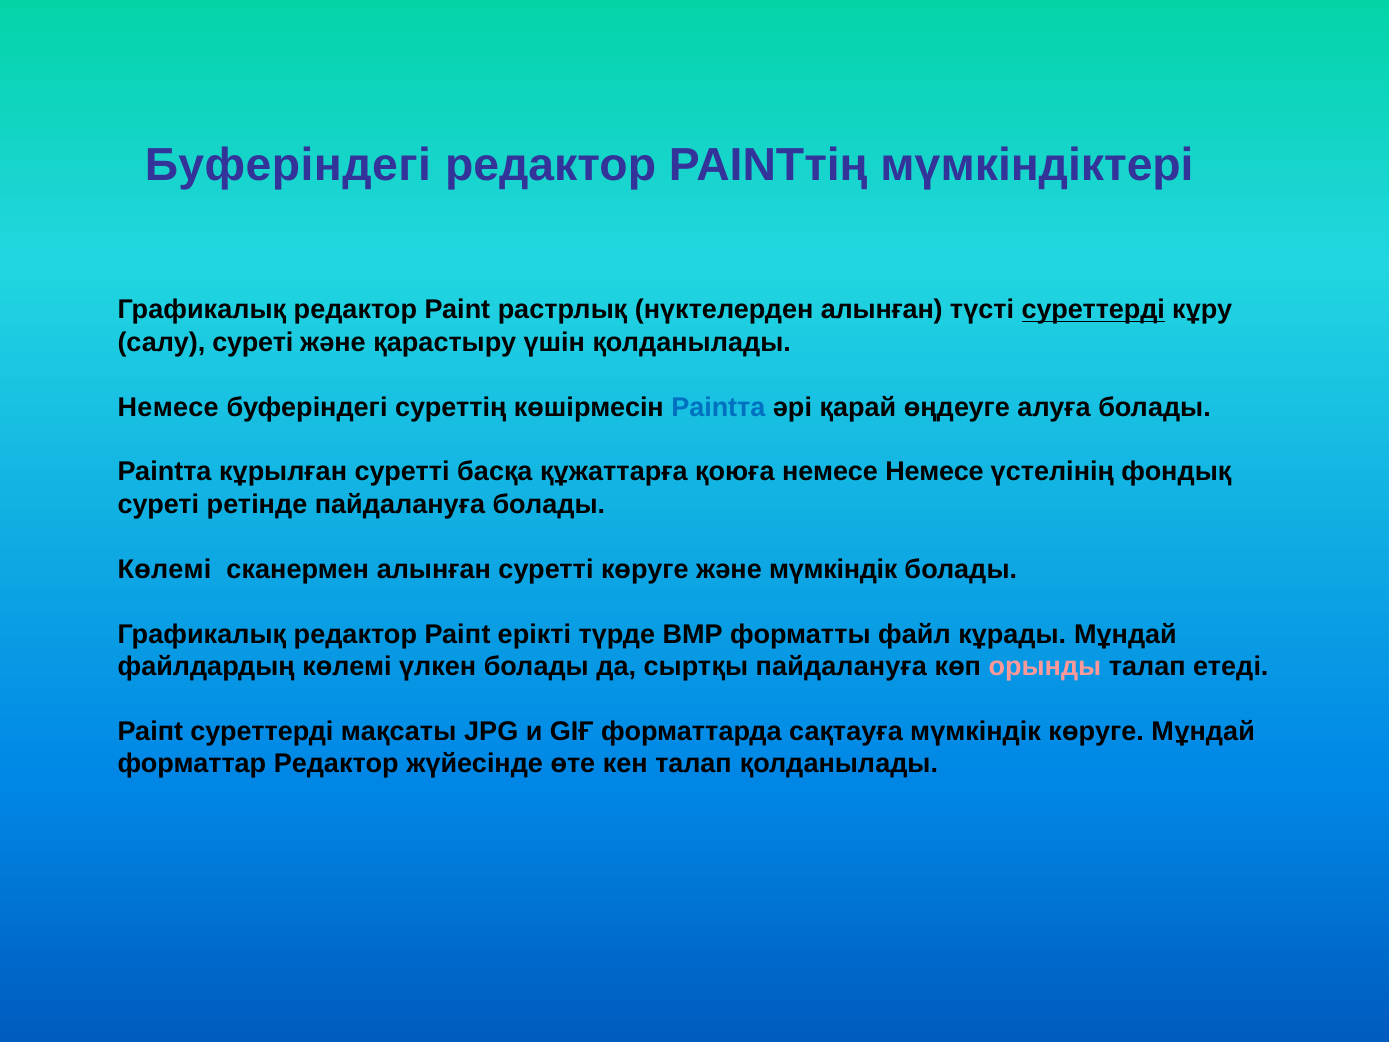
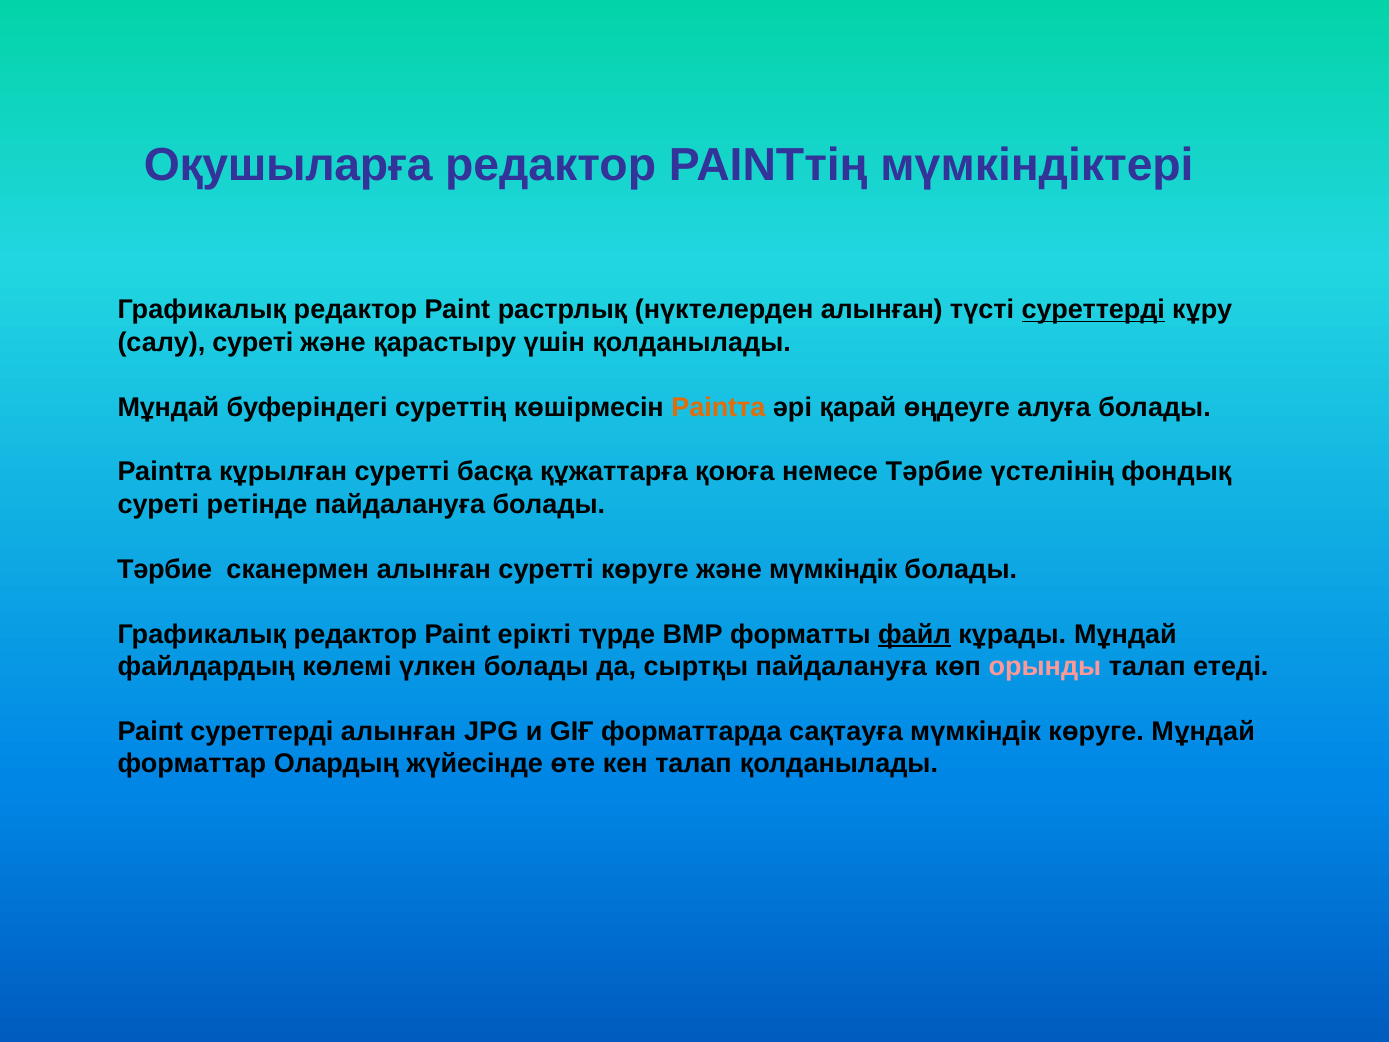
Буферіндегі: Буферіндегі -> Оқушыларға (288, 165)
Немесе: Немесе -> Мұндай (168, 407)
Раіntта colour: blue -> orange (718, 407)
немесе Немесе: Немесе -> Тәрбие (934, 472)
Көлемі: Көлемі -> Тәрбие (165, 569)
файл underline: none -> present (914, 634)
суреттерді мақсаты: мақсаты -> алынған (399, 731)
форматтар Редактор: Редактор -> Олардың (336, 764)
